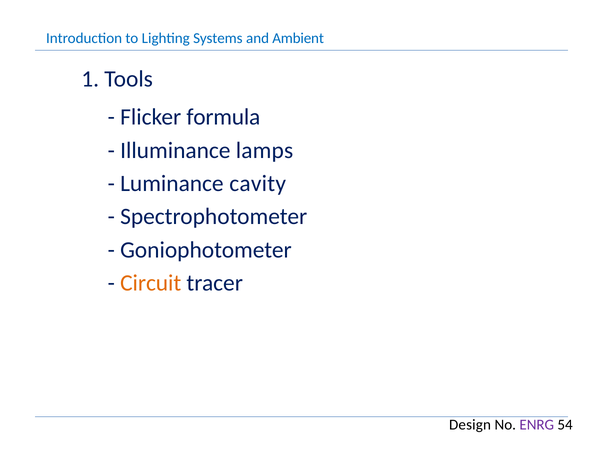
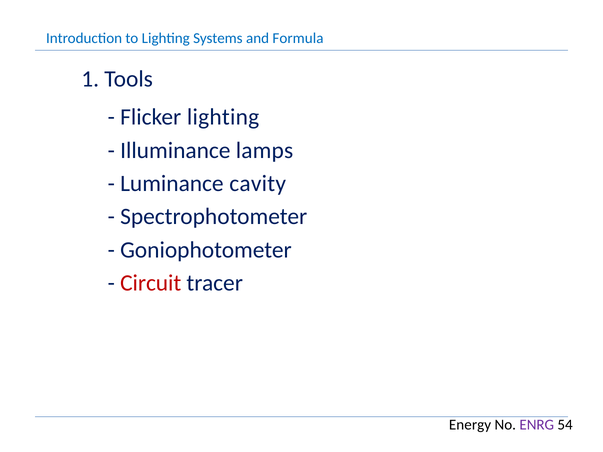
Ambient: Ambient -> Formula (298, 38)
Flicker formula: formula -> lighting (223, 117)
Circuit colour: orange -> red (151, 283)
Design: Design -> Energy (470, 425)
